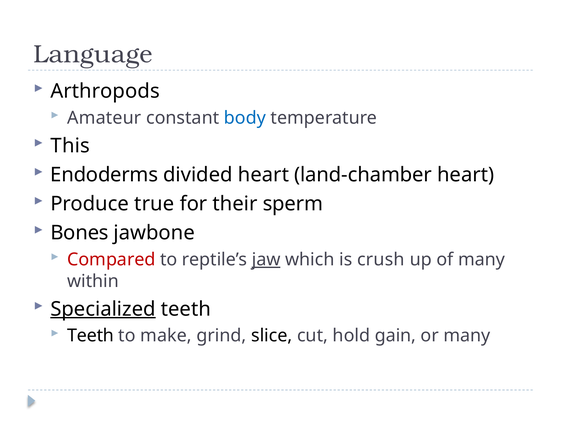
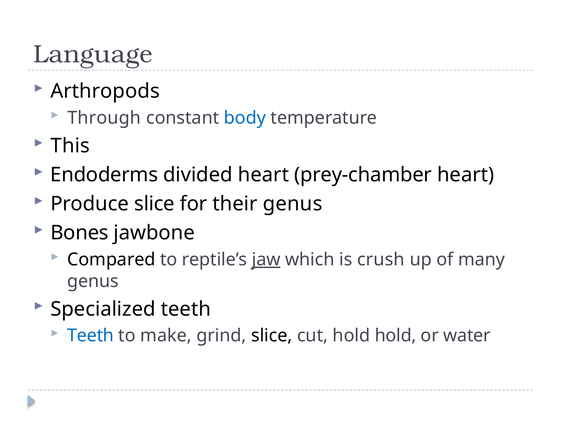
Amateur: Amateur -> Through (104, 118)
land-chamber: land-chamber -> prey-chamber (363, 175)
Produce true: true -> slice (155, 204)
their sperm: sperm -> genus (293, 204)
Compared colour: red -> black (111, 259)
within: within -> genus (93, 281)
Specialized underline: present -> none (103, 309)
Teeth colour: black -> blue (91, 336)
hold gain: gain -> hold (396, 336)
or many: many -> water (467, 336)
